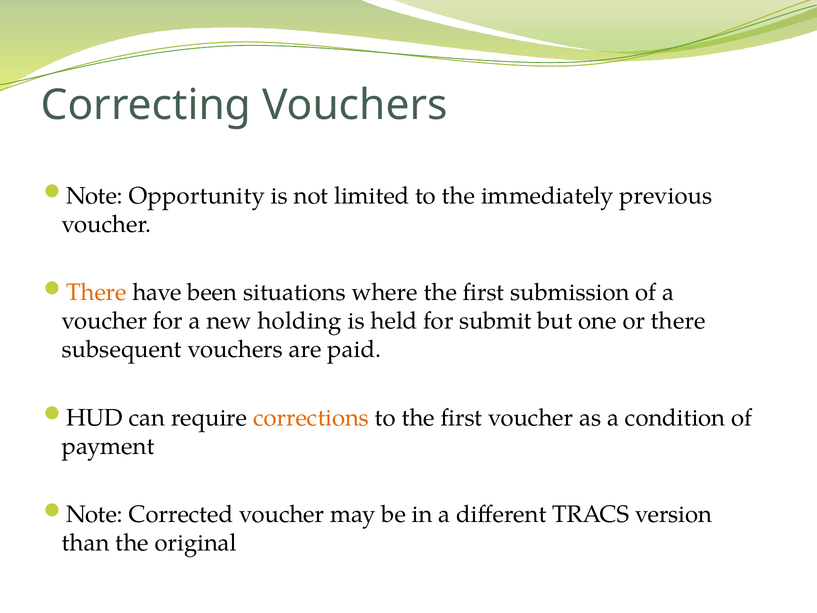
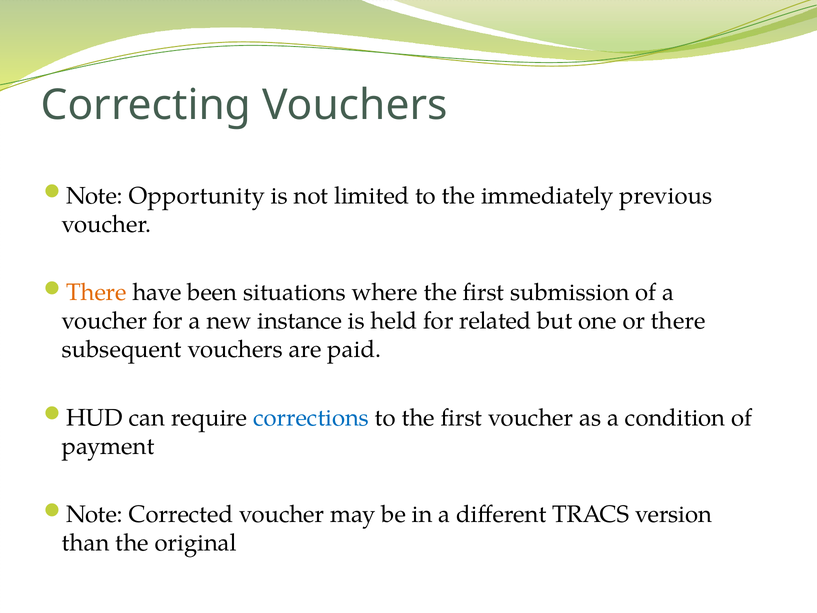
holding: holding -> instance (300, 321)
submit: submit -> related (495, 321)
corrections colour: orange -> blue (311, 418)
